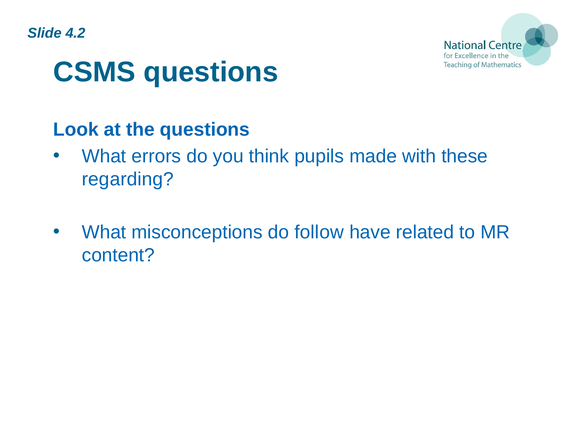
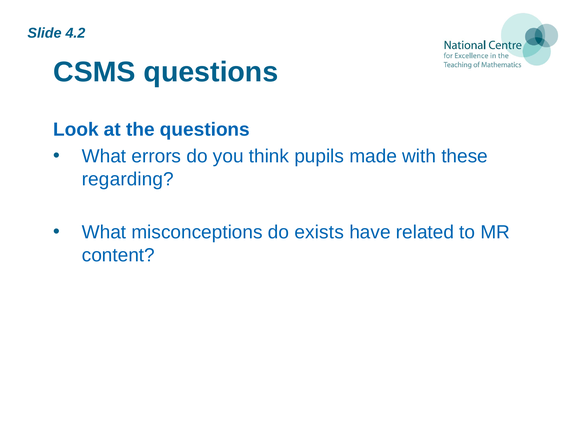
follow: follow -> exists (319, 232)
